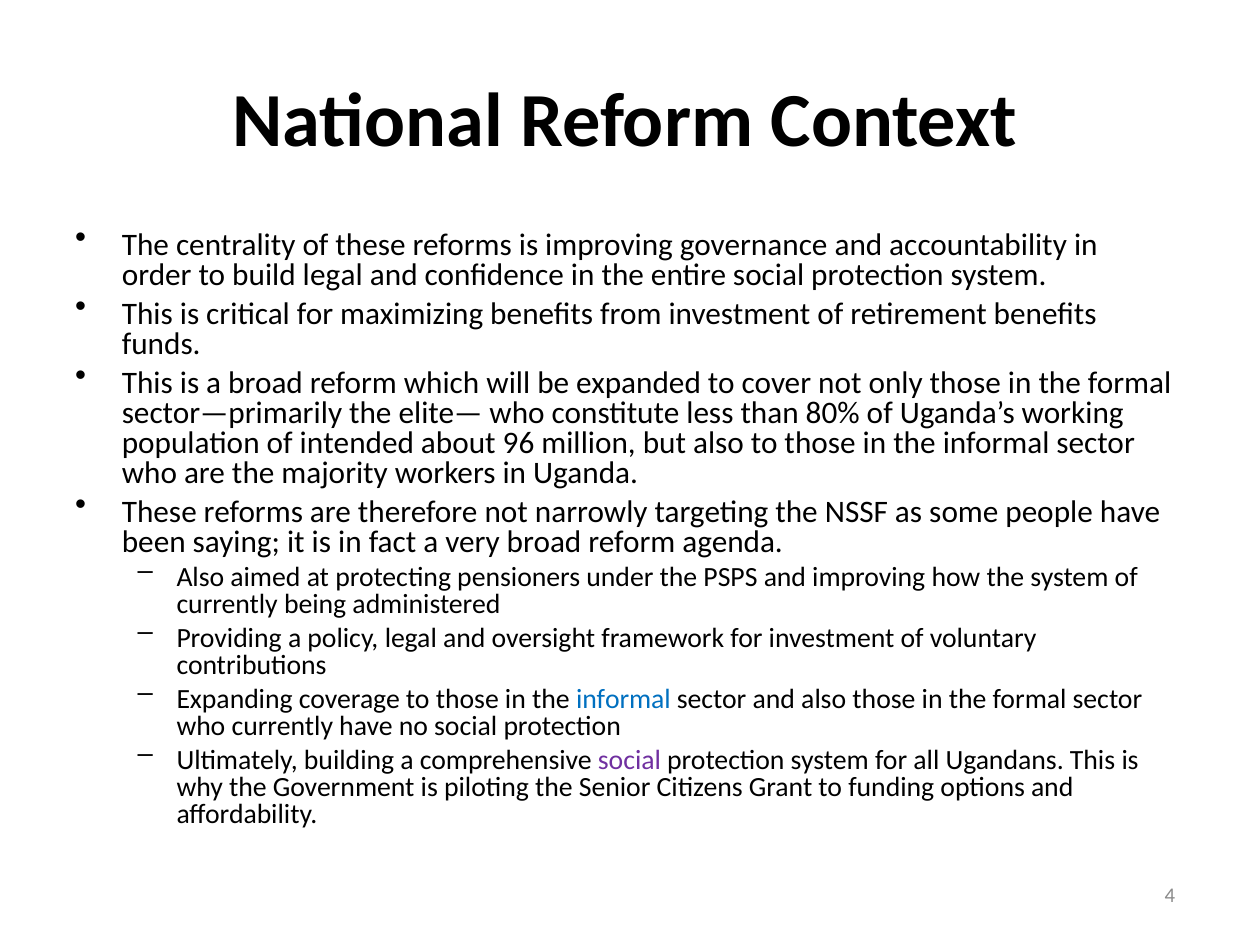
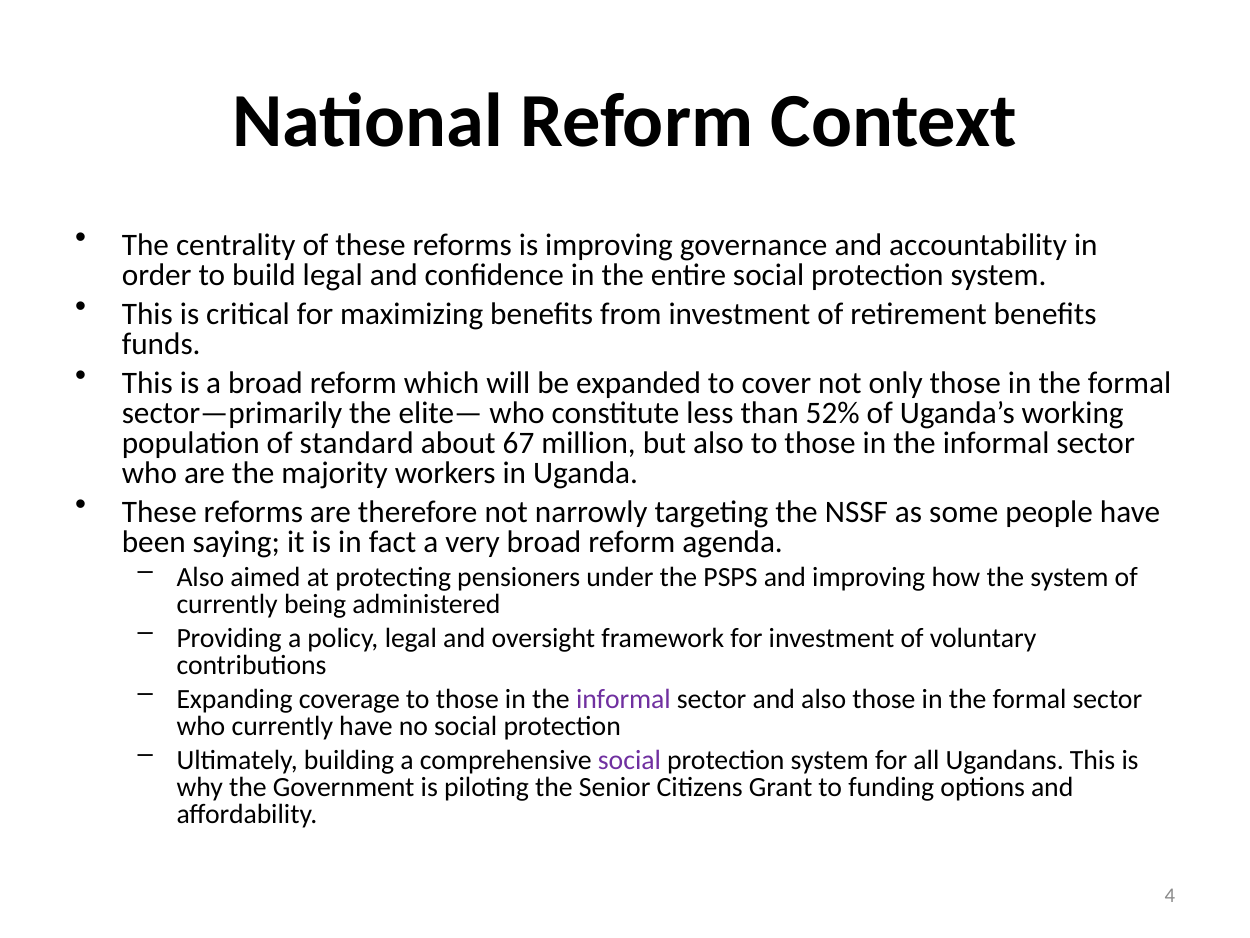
80%: 80% -> 52% (833, 413)
intended: intended -> standard (357, 443)
96: 96 -> 67 (519, 443)
informal colour: blue -> purple (623, 699)
